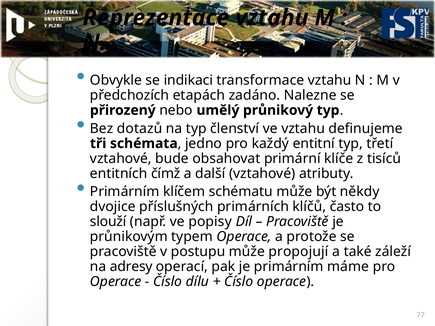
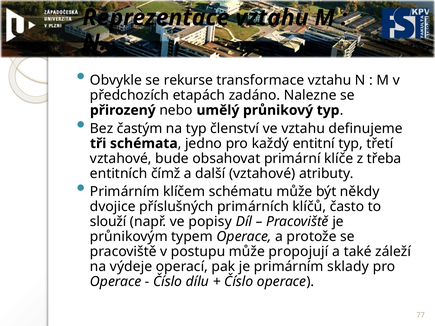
indikaci: indikaci -> rekurse (188, 80)
dotazů: dotazů -> častým (140, 129)
tisíců: tisíců -> třeba (384, 159)
adresy: adresy -> výdeje (131, 267)
máme: máme -> sklady (348, 267)
